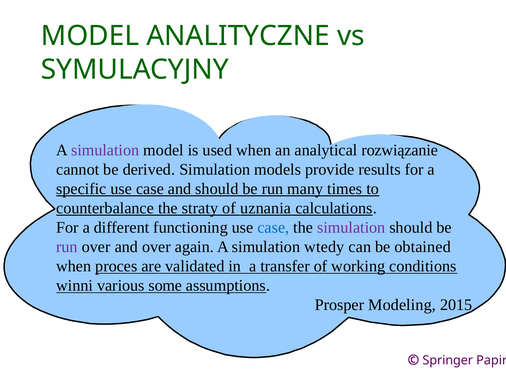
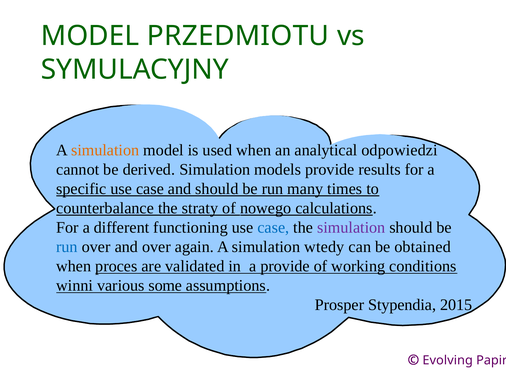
ANALITYCZNE: ANALITYCZNE -> PRZEDMIOTU (238, 36)
simulation colour: purple -> orange (105, 150)
rozwiązanie: rozwiązanie -> odpowiedzi (400, 150)
uznania: uznania -> nowego (266, 208)
run colour: purple -> blue (67, 247)
a transfer: transfer -> provide (285, 267)
Modeling: Modeling -> Stypendia (402, 305)
Springer: Springer -> Evolving (448, 361)
